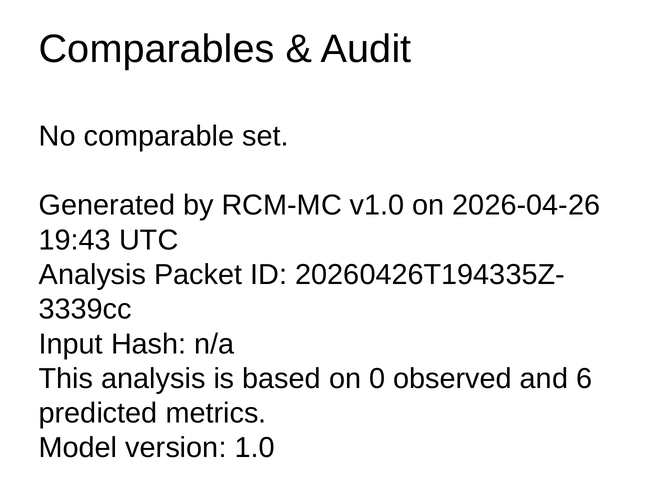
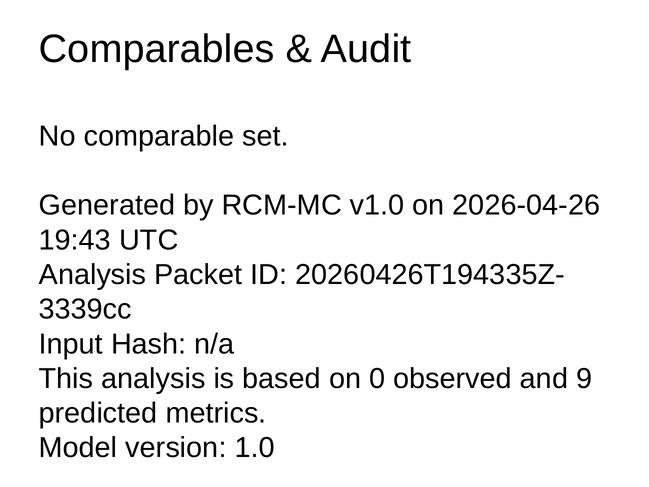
6: 6 -> 9 (584, 378)
